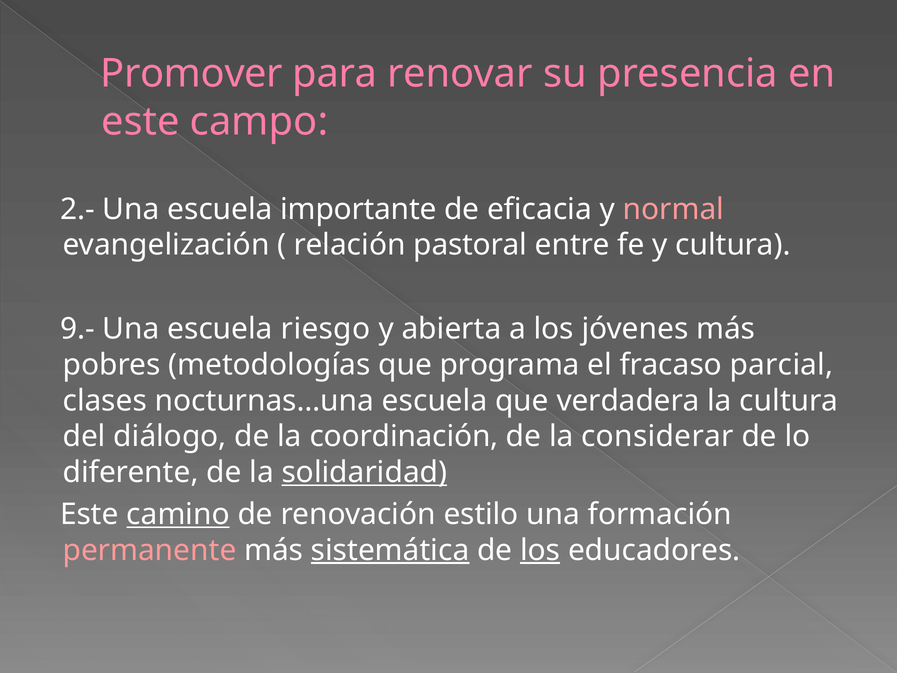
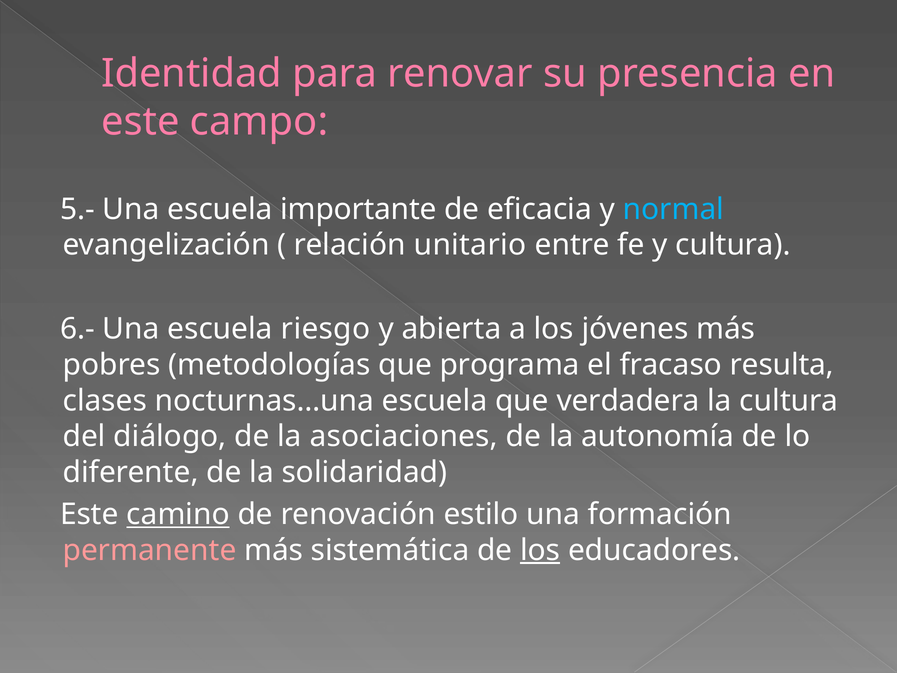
Promover: Promover -> Identidad (192, 74)
2.-: 2.- -> 5.- (77, 209)
normal colour: pink -> light blue (673, 209)
pastoral: pastoral -> unitario (470, 245)
9.-: 9.- -> 6.- (77, 329)
parcial: parcial -> resulta (782, 365)
coordinación: coordinación -> asociaciones (404, 436)
considerar: considerar -> autonomía (658, 436)
solidaridad underline: present -> none (364, 472)
sistemática underline: present -> none (390, 550)
